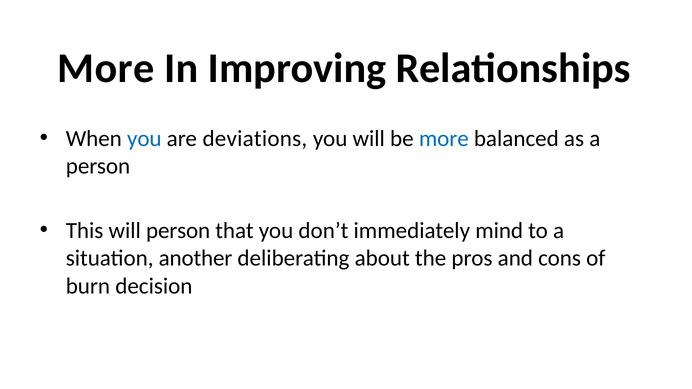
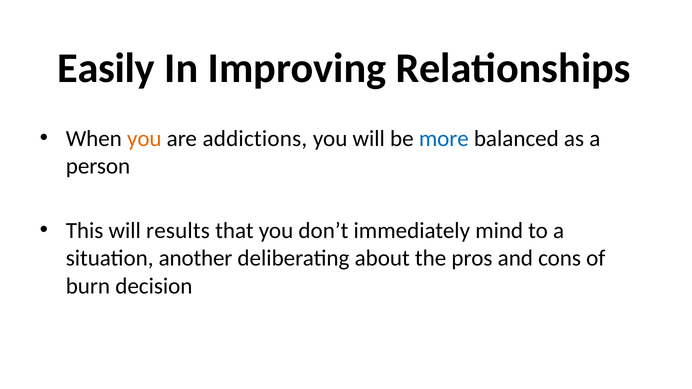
More: More -> Easily (106, 69)
you colour: blue -> orange (144, 139)
deviations: deviations -> addictions (255, 139)
will person: person -> results (178, 231)
